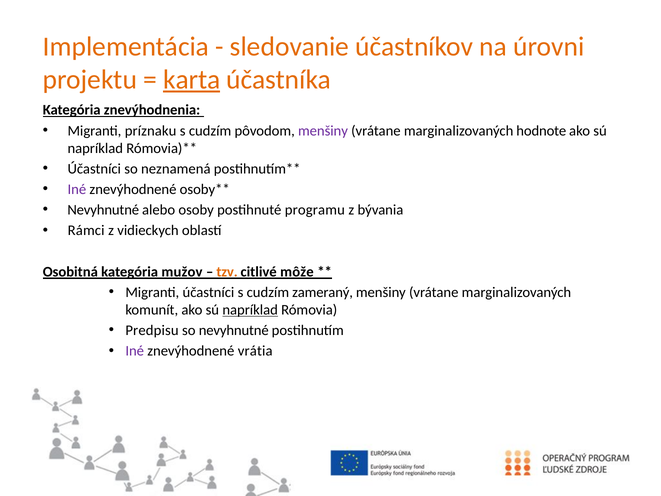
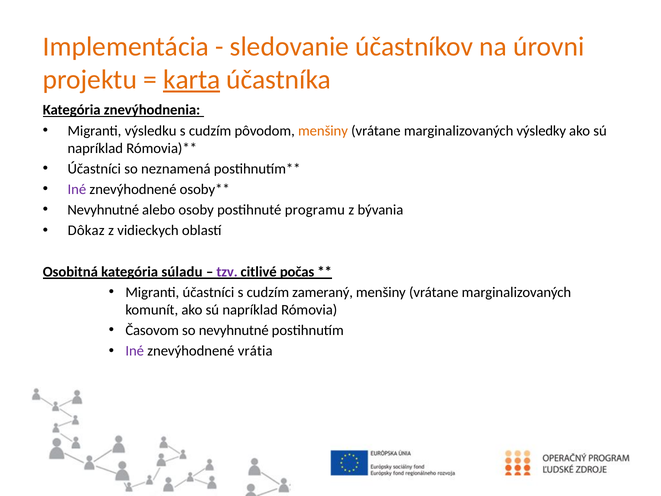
príznaku: príznaku -> výsledku (151, 131)
menšiny colour: purple -> orange (323, 131)
hodnote: hodnote -> výsledky (541, 131)
Rámci: Rámci -> Dôkaz (86, 230)
mužov: mužov -> súladu (182, 272)
tzv colour: orange -> purple (227, 272)
môže: môže -> počas (297, 272)
napríklad underline: present -> none (250, 310)
Predpisu: Predpisu -> Časovom (152, 330)
